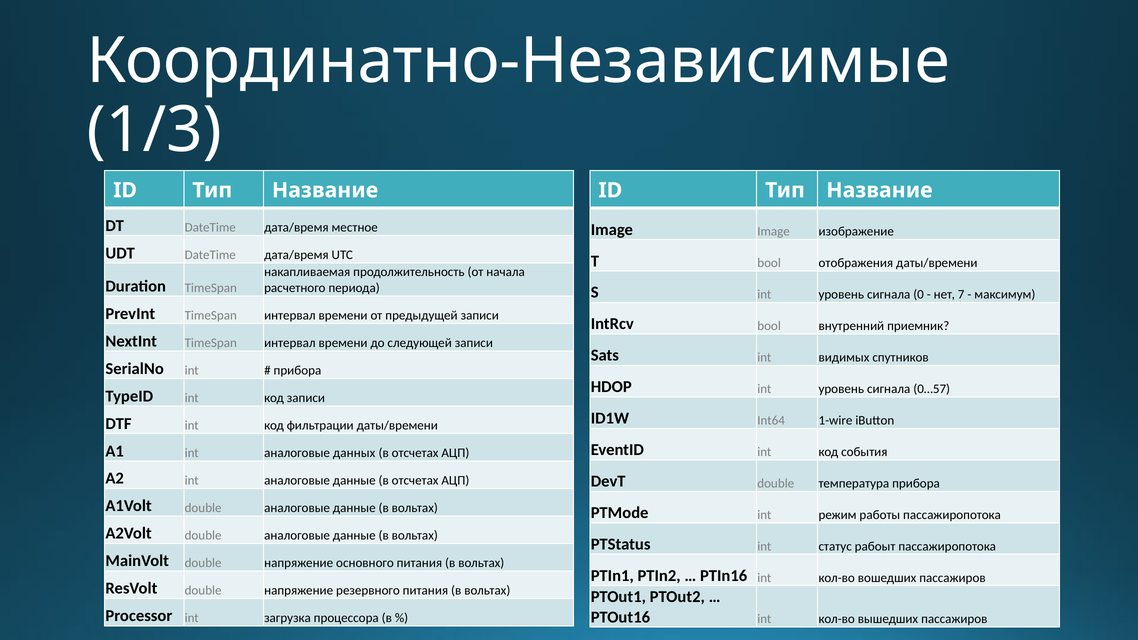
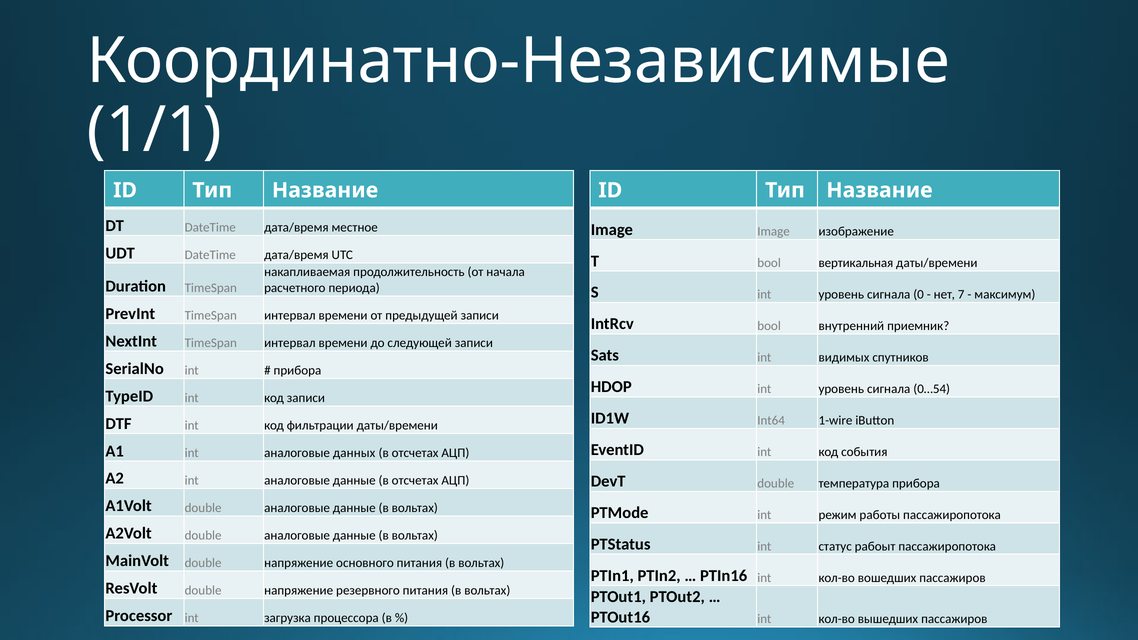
1/3: 1/3 -> 1/1 (154, 130)
отображения: отображения -> вертикальная (856, 263)
0…57: 0…57 -> 0…54 (932, 389)
